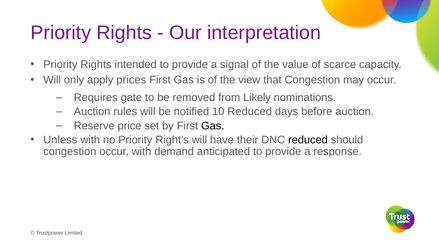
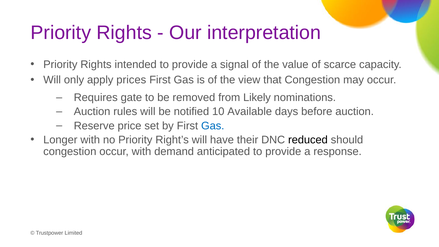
10 Reduced: Reduced -> Available (250, 112)
Gas colour: black -> blue (213, 126)
Unless: Unless -> Longer (60, 140)
